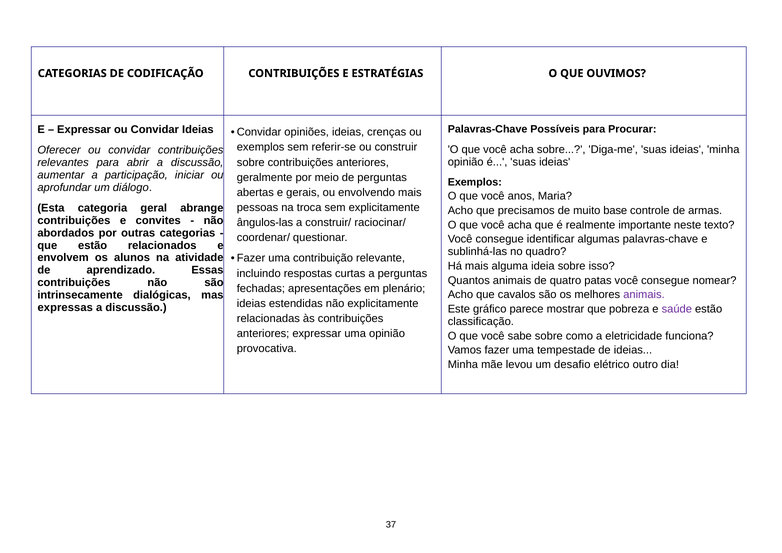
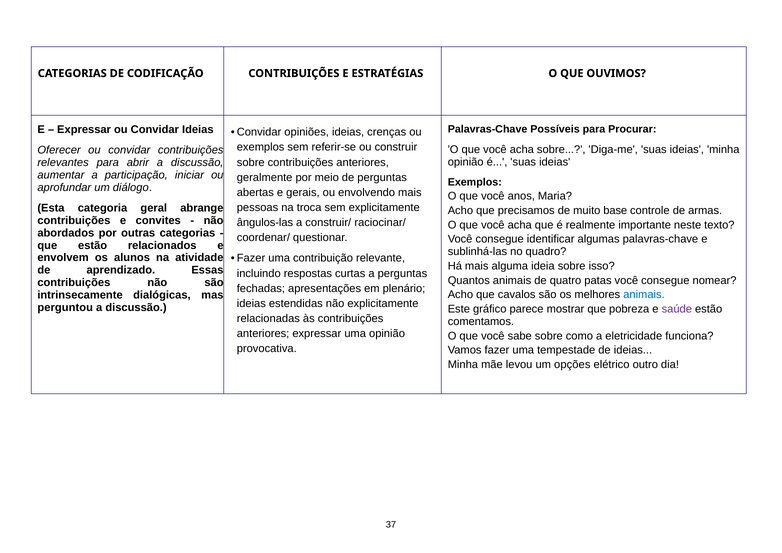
animais colour: purple -> blue (644, 295)
expressas: expressas -> perguntou (65, 308)
classificação: classificação -> comentamos (481, 322)
desafio: desafio -> opções (572, 365)
